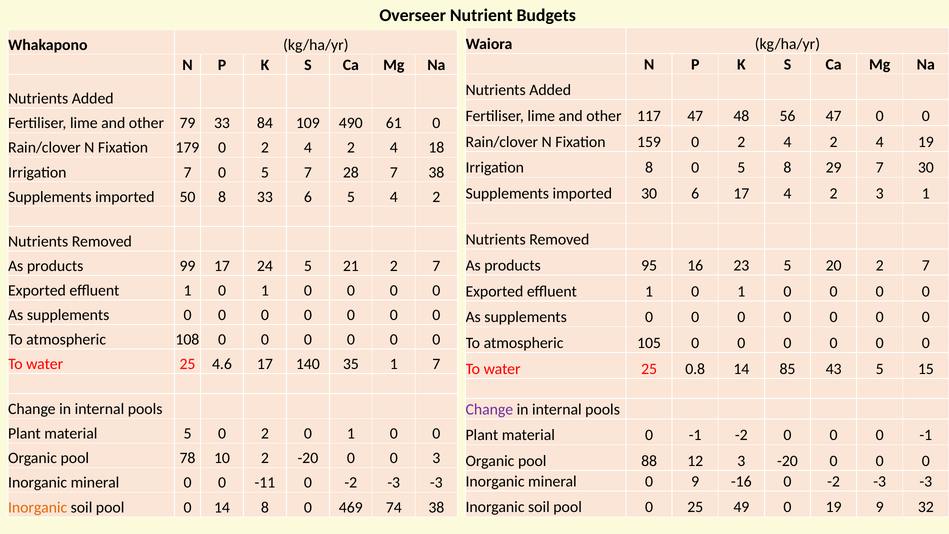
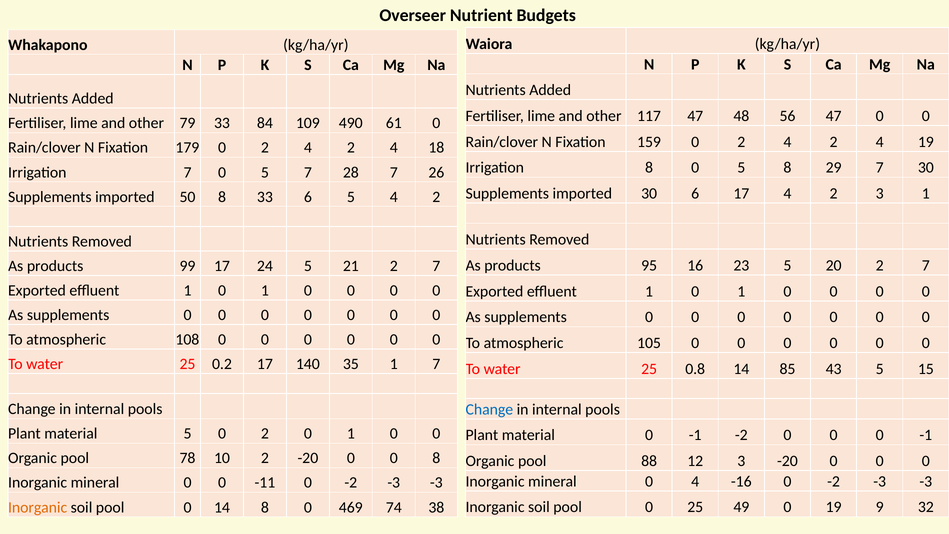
7 38: 38 -> 26 (436, 172)
4.6: 4.6 -> 0.2 (222, 364)
Change colour: purple -> blue (489, 409)
0 3: 3 -> 8 (436, 458)
0 9: 9 -> 4 (695, 481)
